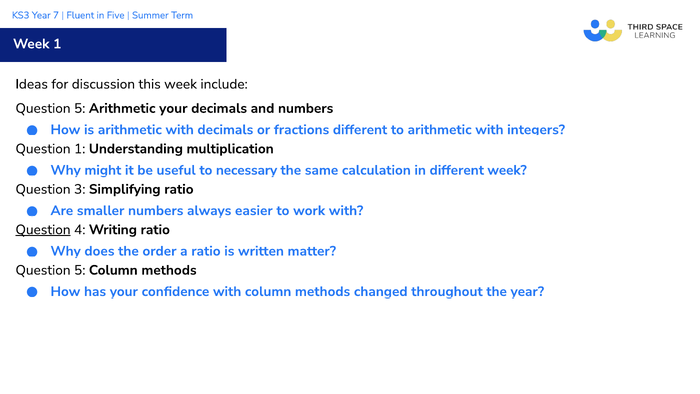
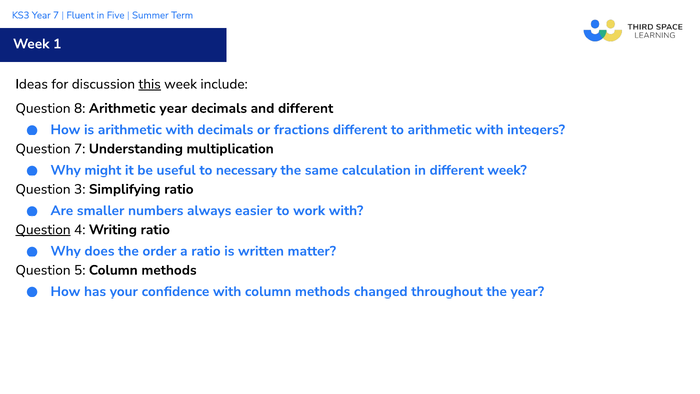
this underline: none -> present (150, 84)
5: 5 -> 8 (80, 108)
Arithmetic your: your -> year (173, 108)
and numbers: numbers -> different (306, 108)
Question 1: 1 -> 7 (80, 149)
